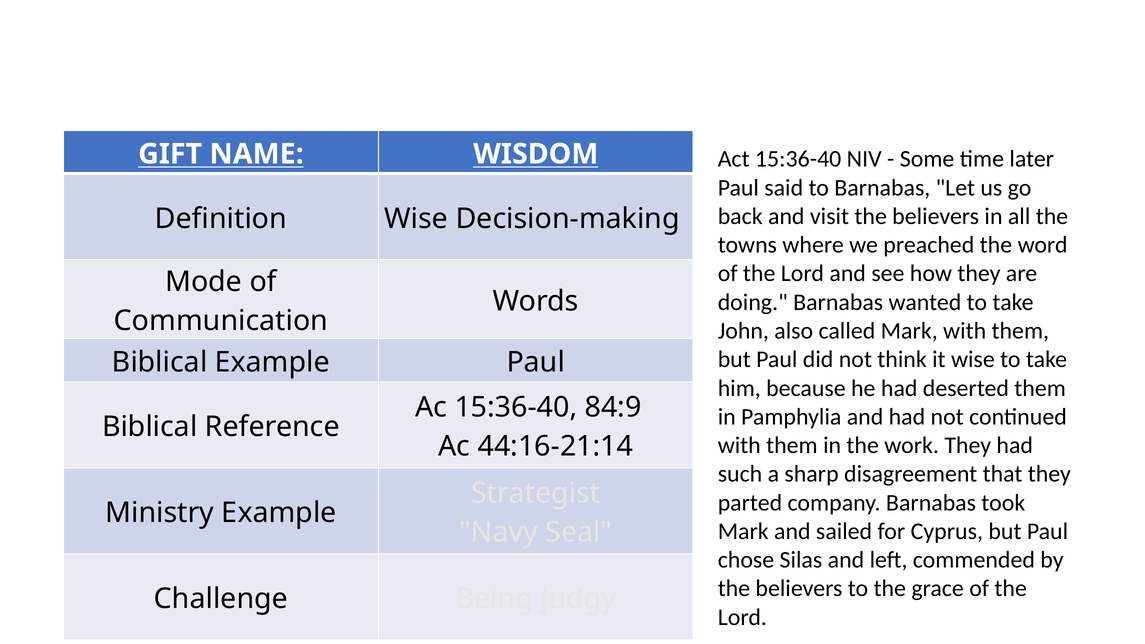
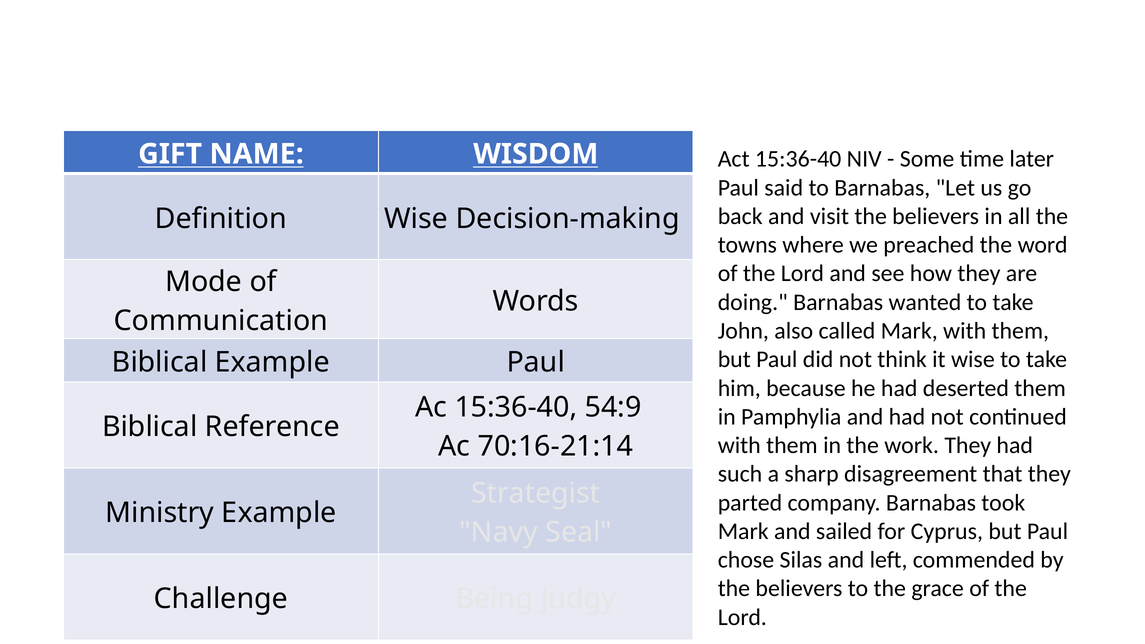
84:9: 84:9 -> 54:9 (613, 407)
44:16-21:14: 44:16-21:14 -> 70:16-21:14 (555, 446)
